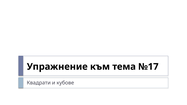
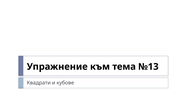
№17: №17 -> №13 (148, 67)
